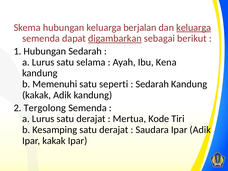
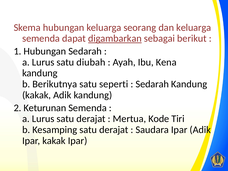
berjalan: berjalan -> seorang (140, 28)
keluarga underline: present -> none (194, 28)
selama: selama -> diubah (91, 62)
Memenuhi: Memenuhi -> Berikutnya (55, 84)
Tergolong: Tergolong -> Keturunan (45, 108)
